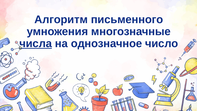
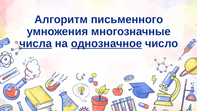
однозначное underline: none -> present (106, 43)
